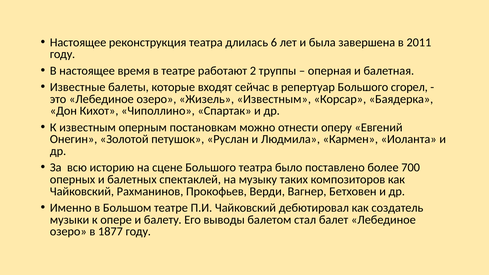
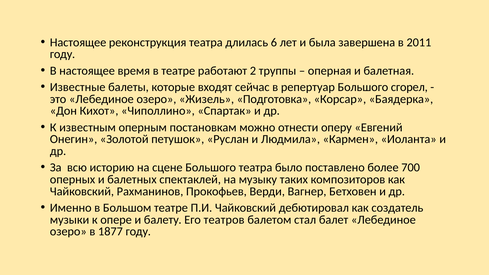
Жизель Известным: Известным -> Подготовка (274, 99)
выводы: выводы -> театров (224, 220)
